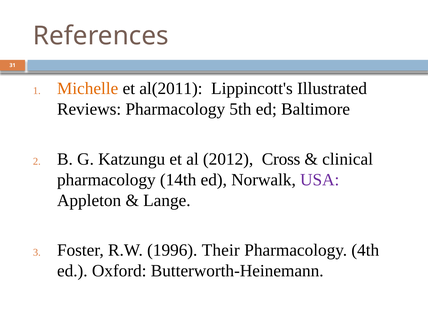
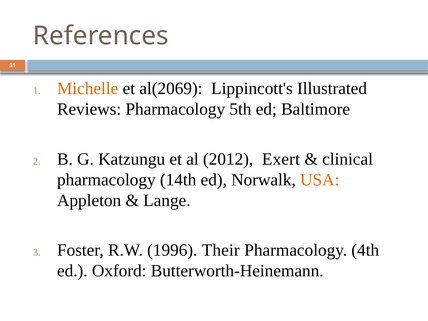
al(2011: al(2011 -> al(2069 (171, 89)
Cross: Cross -> Exert (281, 159)
USA colour: purple -> orange (320, 180)
